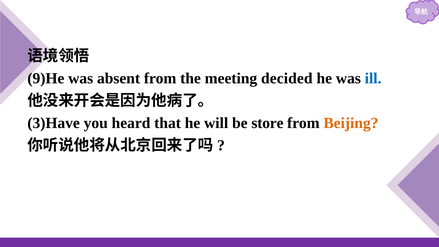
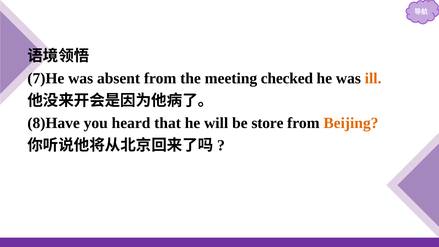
9)He: 9)He -> 7)He (46, 78)
decided: decided -> checked (287, 78)
ill colour: blue -> orange (373, 78)
3)Have: 3)Have -> 8)Have (54, 123)
